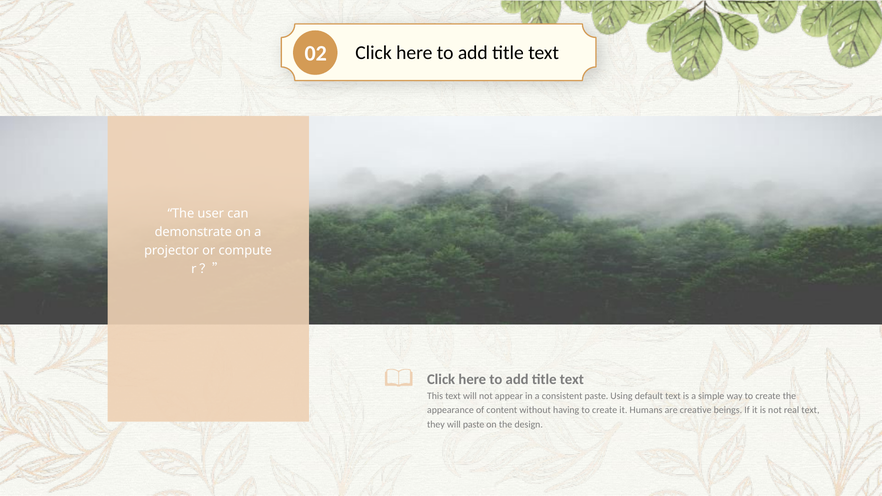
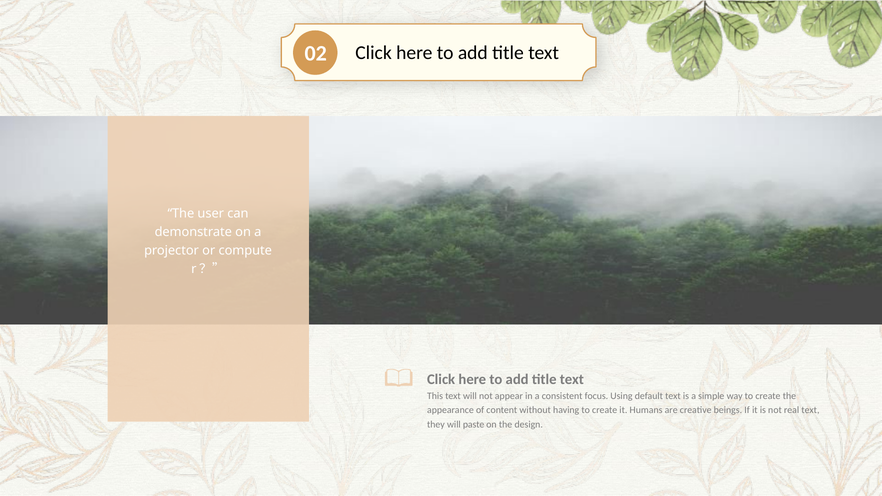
consistent paste: paste -> focus (596, 396)
